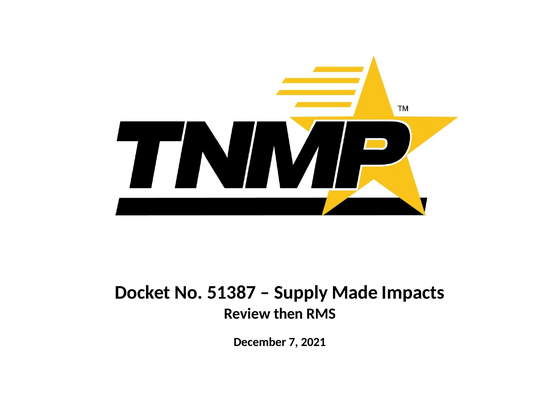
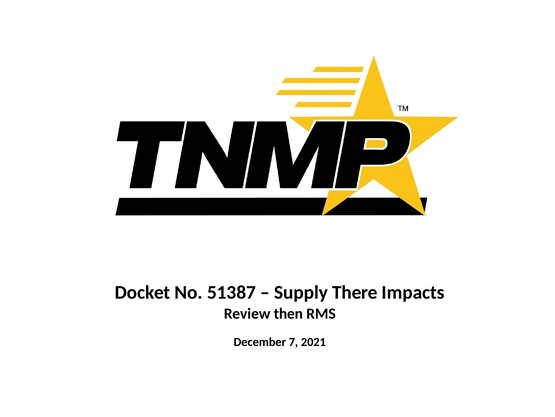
Made: Made -> There (355, 292)
